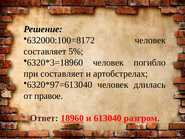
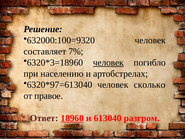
632000:100=8172: 632000:100=8172 -> 632000:100=9320 (61, 40)
5%: 5% -> 7% (76, 51)
человек underline: none -> present (108, 62)
при составляет: составляет -> населению (62, 74)
длилась: длилась -> сколько (150, 85)
